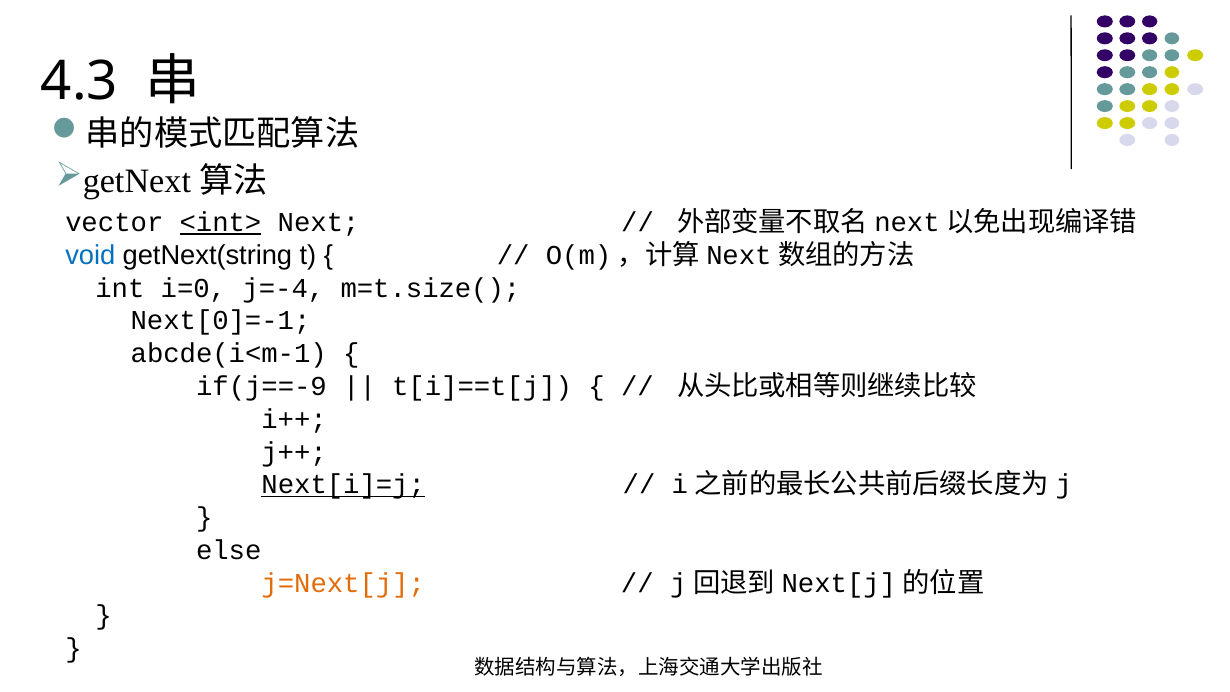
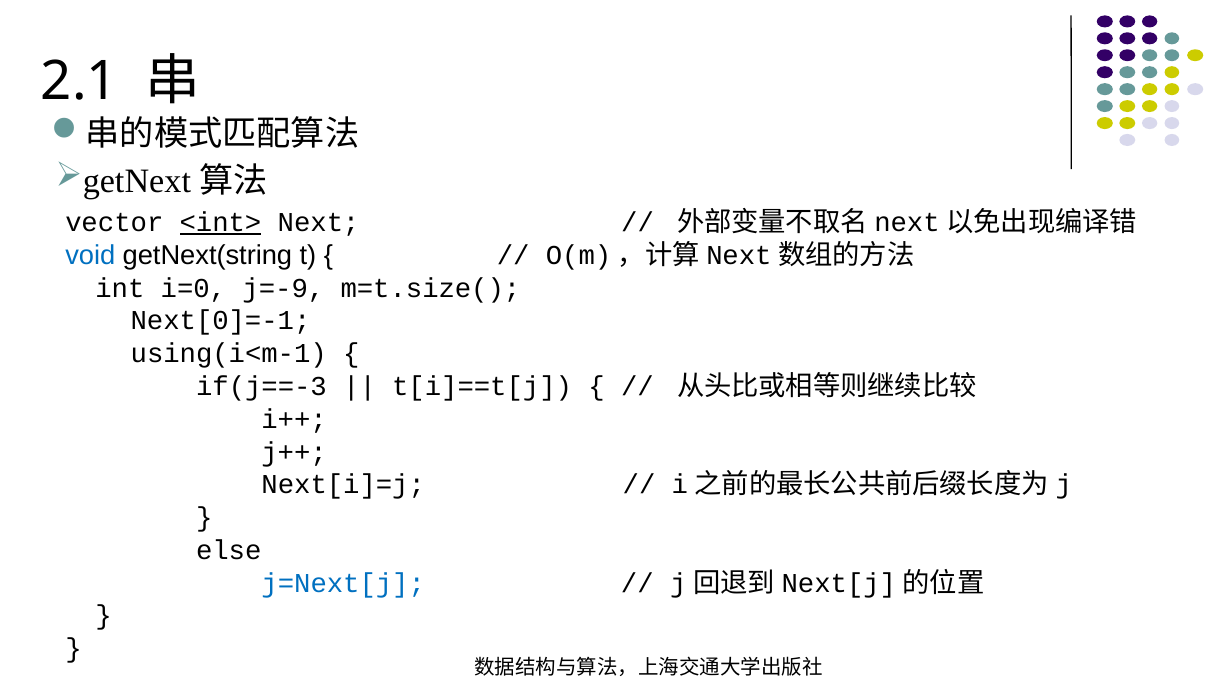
4.3: 4.3 -> 2.1 (79, 81)
j=-4: j=-4 -> j=-9 (283, 288)
abcde(i<m-1: abcde(i<m-1 -> using(i<m-1 (229, 354)
if(j==-9: if(j==-9 -> if(j==-3 (261, 386)
Next[i]=j underline: present -> none (343, 485)
j=Next[j colour: orange -> blue (343, 583)
